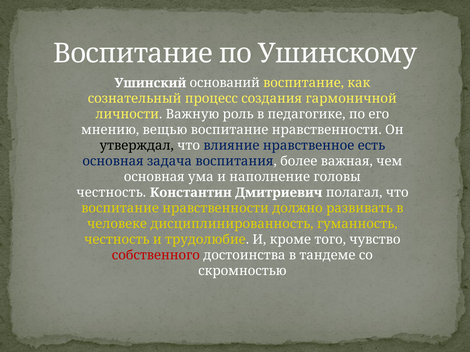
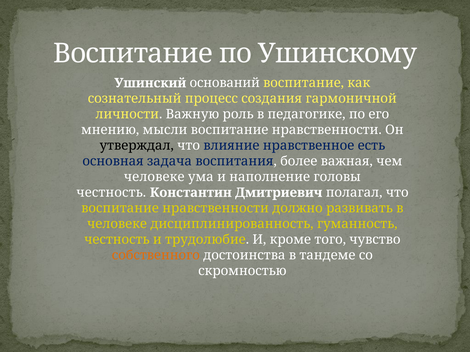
вещью: вещью -> мысли (165, 130)
основная: основная -> человеке (154, 177)
собственного colour: red -> orange (156, 256)
